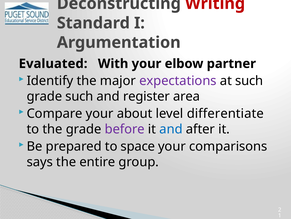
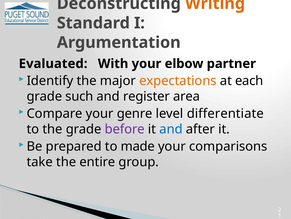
Writing colour: red -> orange (215, 4)
expectations colour: purple -> orange (178, 81)
at such: such -> each (249, 81)
about: about -> genre (135, 113)
space: space -> made (138, 146)
says: says -> take (40, 162)
